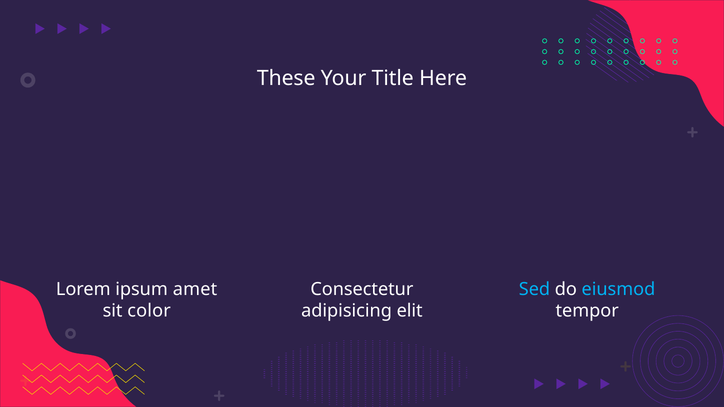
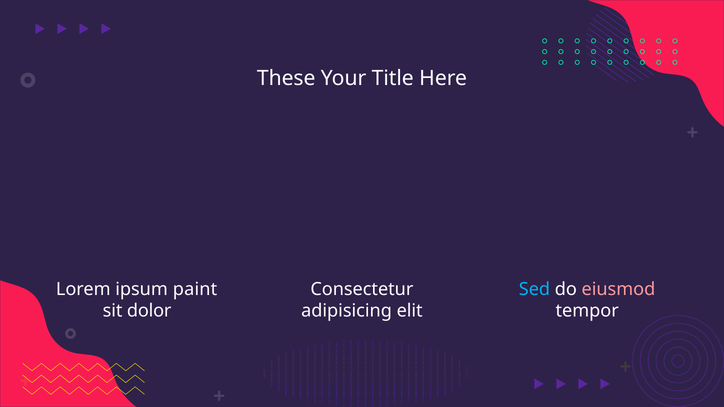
amet: amet -> paint (195, 289)
eiusmod colour: light blue -> pink (618, 289)
color: color -> dolor (149, 311)
